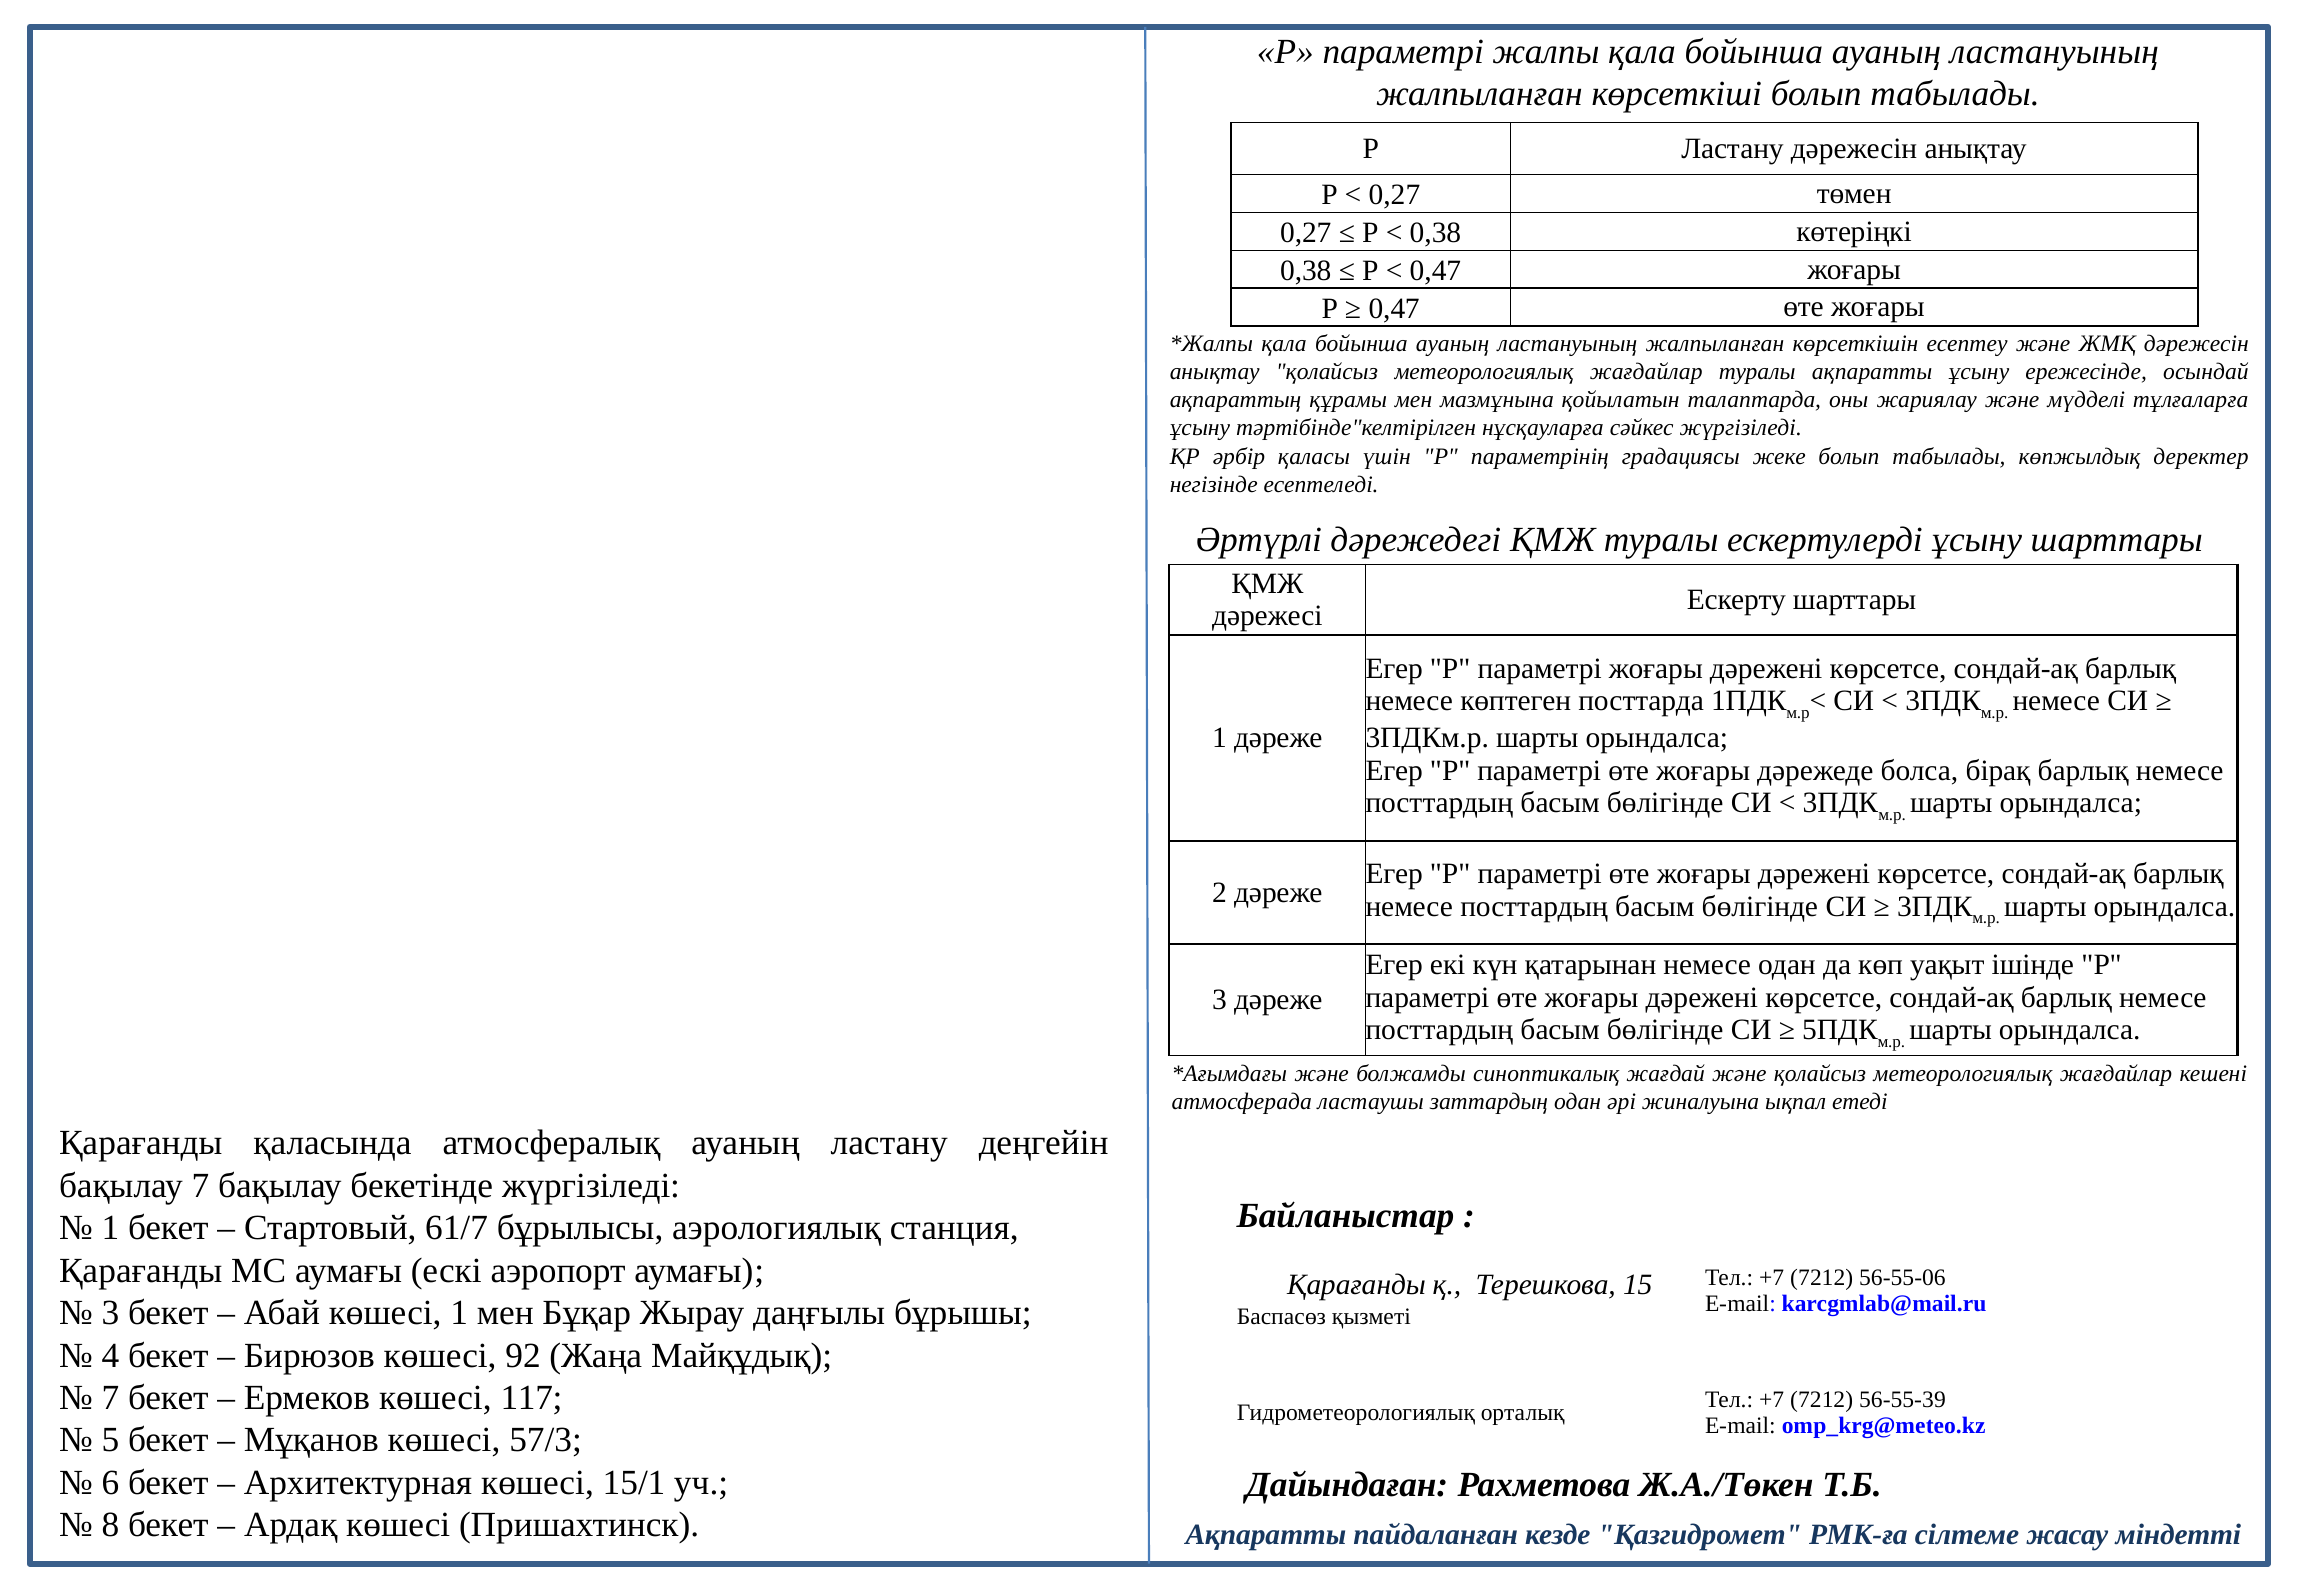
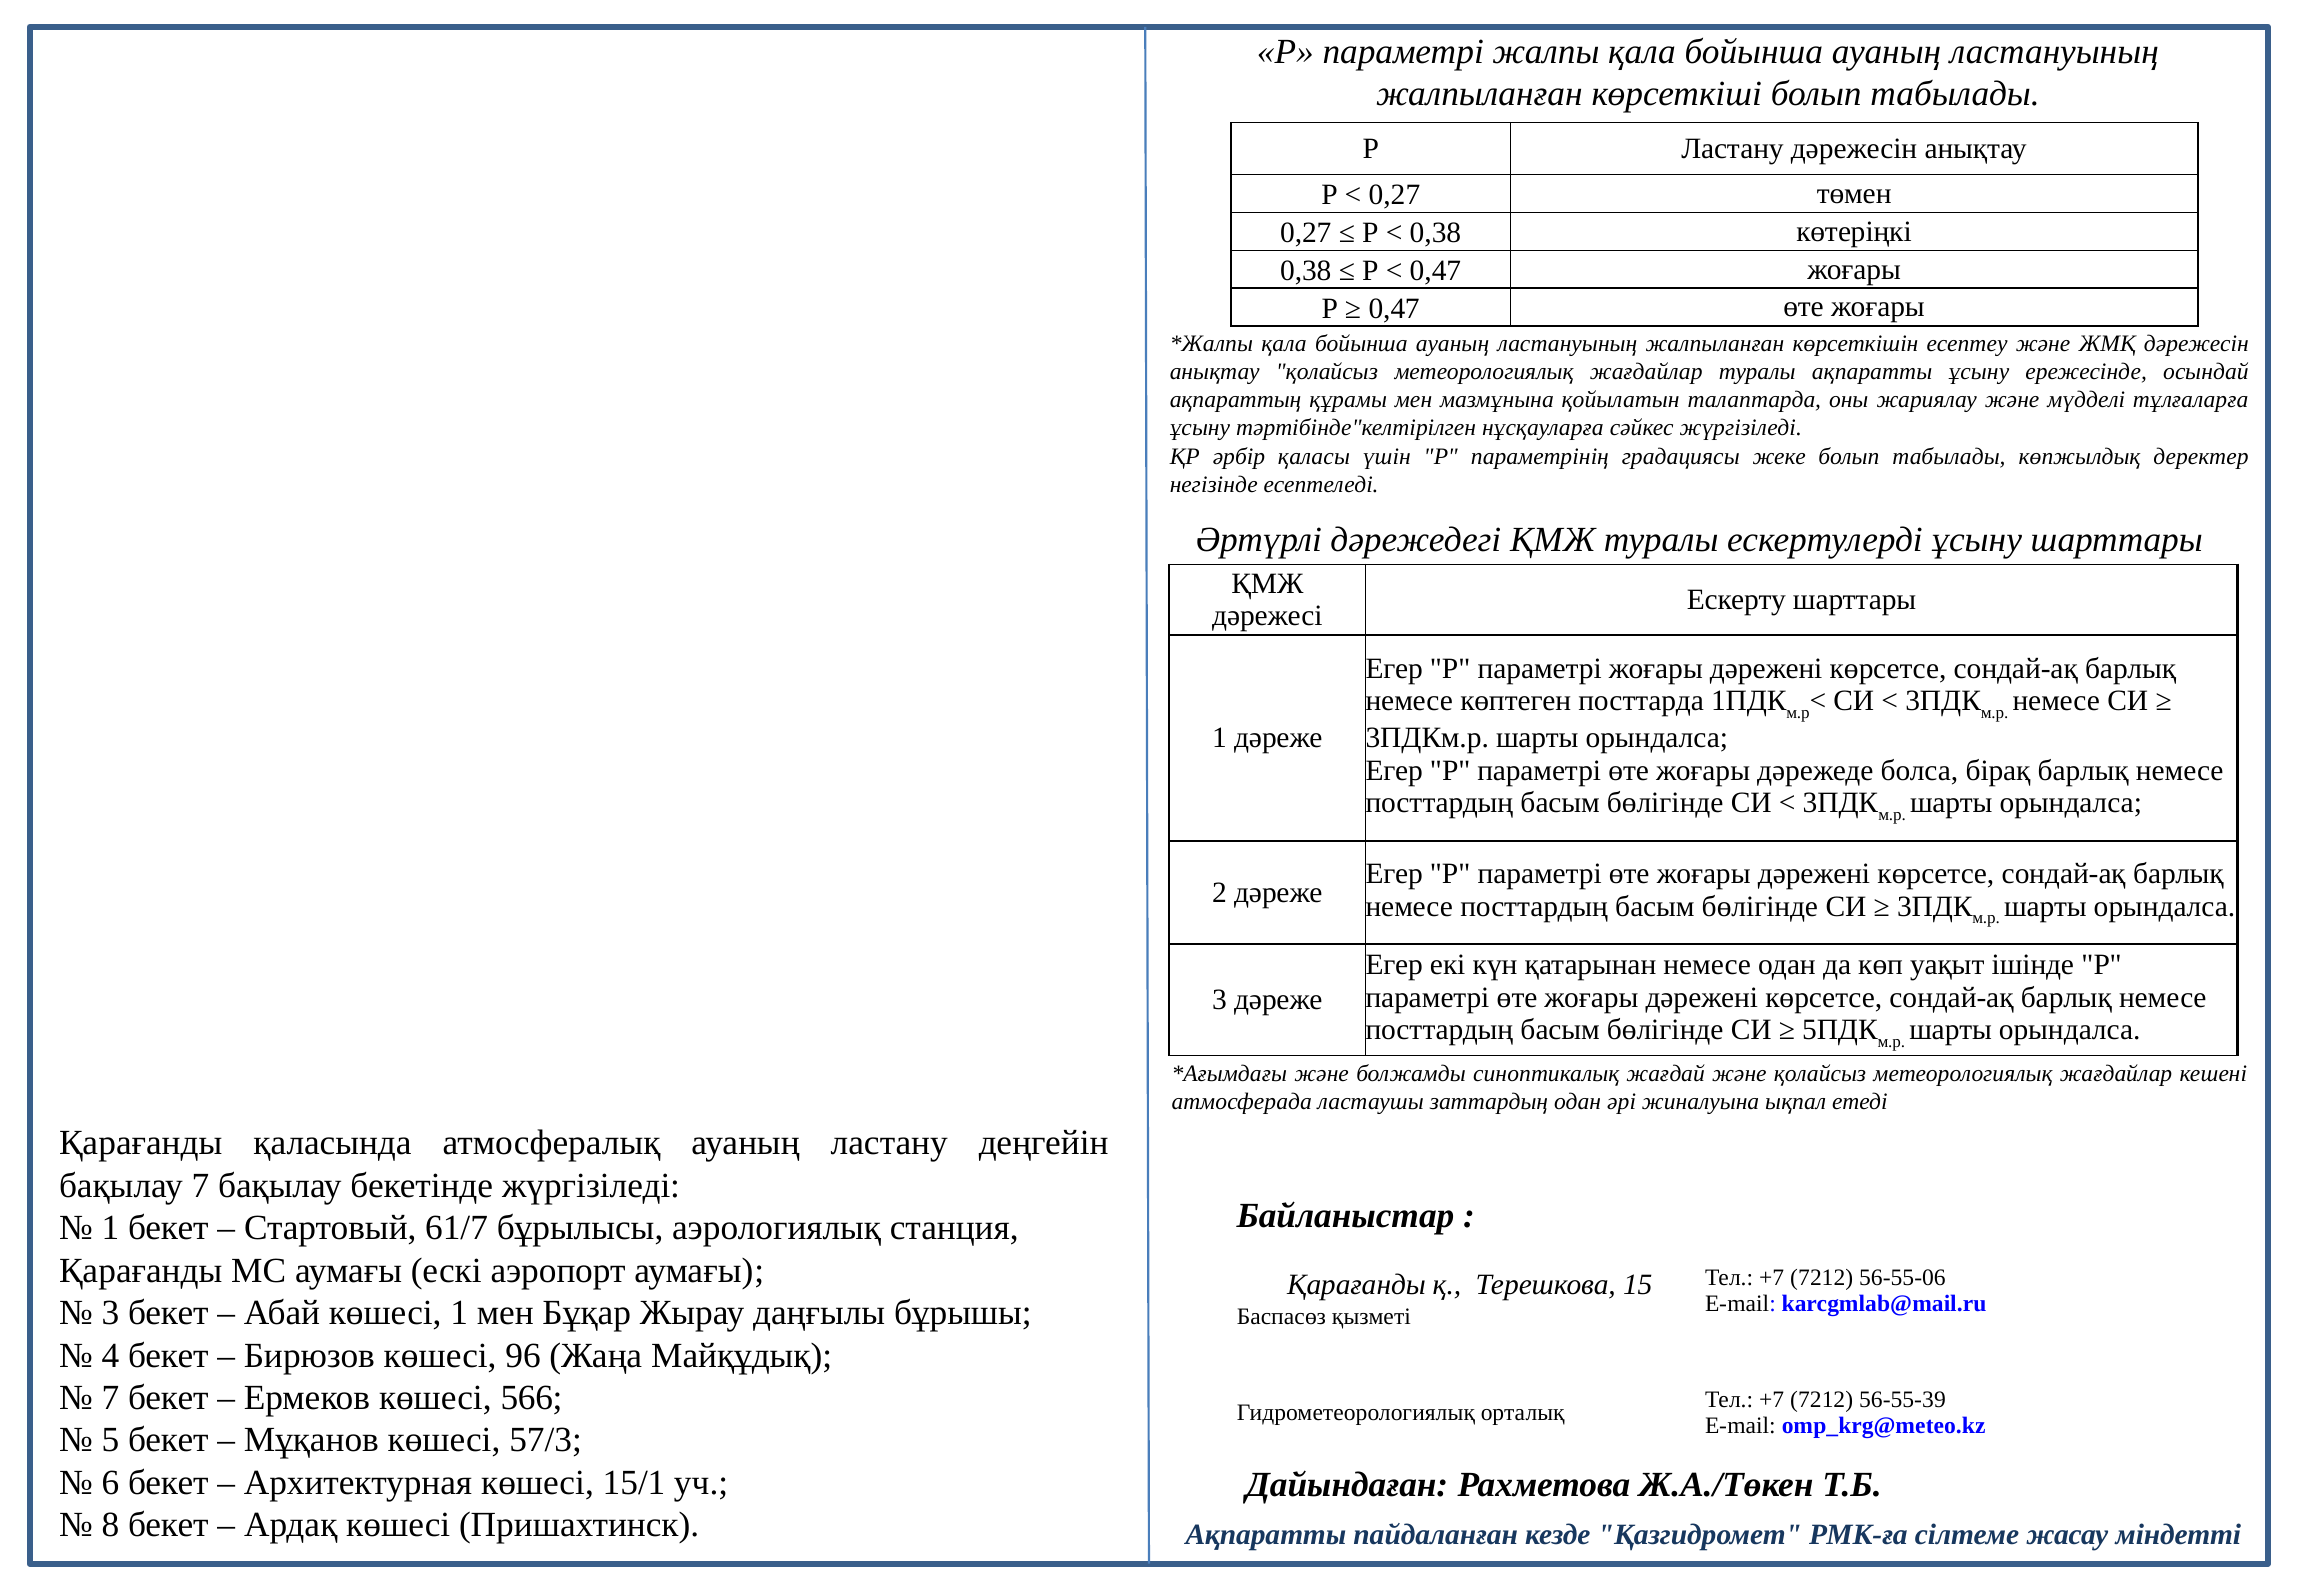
92: 92 -> 96 (523, 1355)
117: 117 -> 566 (531, 1398)
